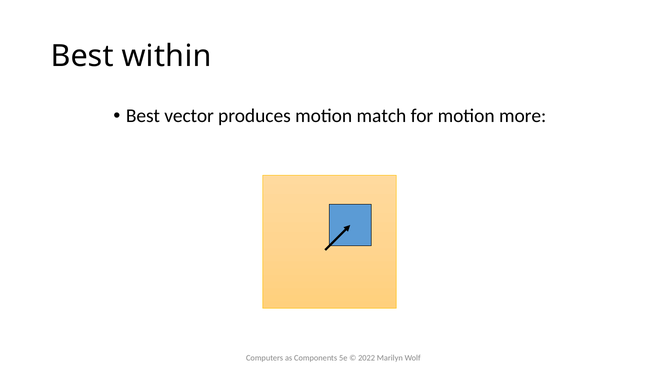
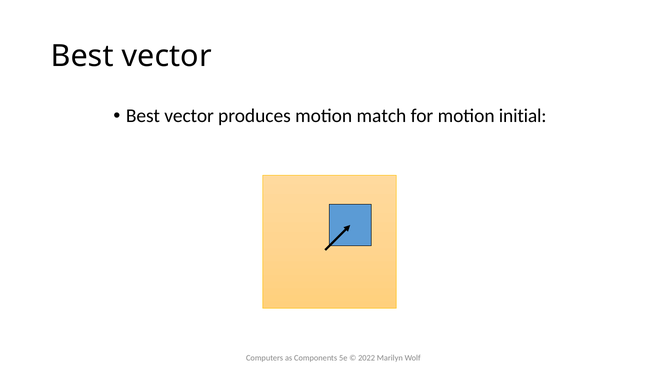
within: within -> vector (167, 56)
more: more -> initial (523, 116)
